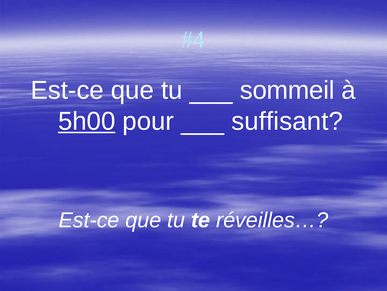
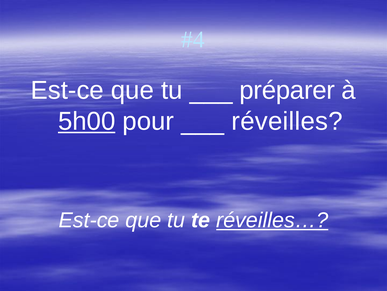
sommeil: sommeil -> préparer (287, 90)
suffisant: suffisant -> réveilles (287, 121)
réveilles… underline: none -> present (272, 220)
